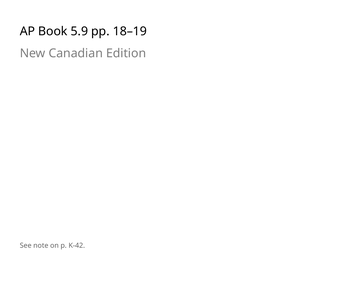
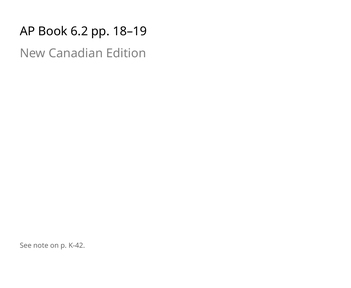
5.9: 5.9 -> 6.2 (79, 31)
